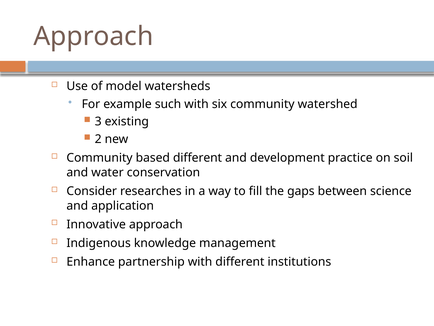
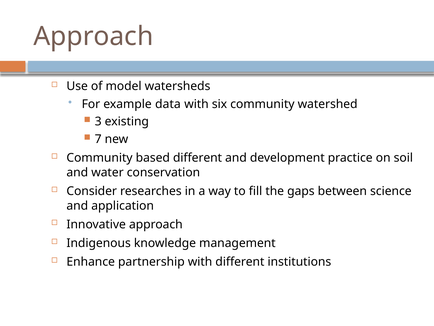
such: such -> data (168, 104)
2: 2 -> 7 (98, 139)
